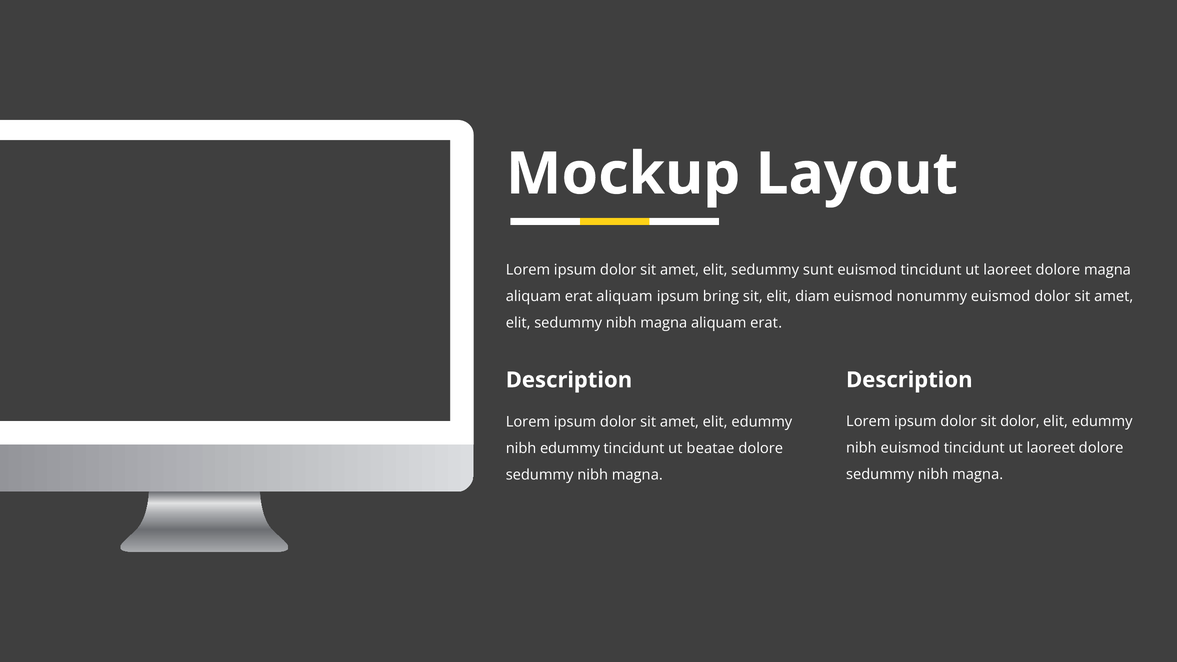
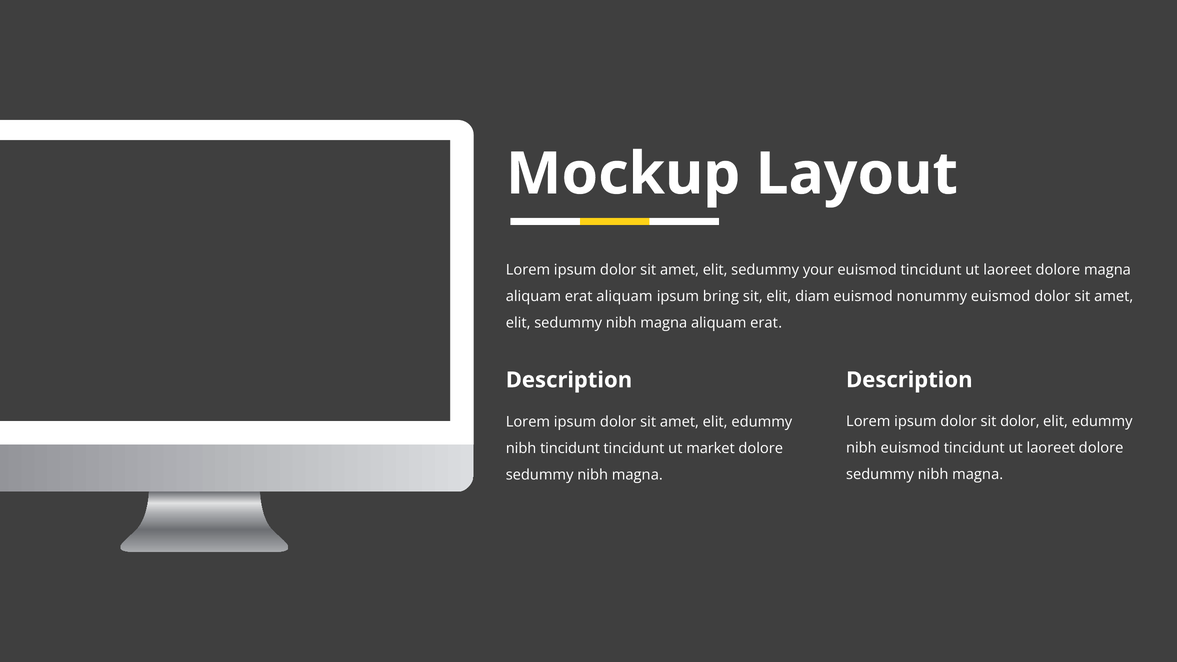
sunt: sunt -> your (818, 270)
nibh edummy: edummy -> tincidunt (570, 448)
beatae: beatae -> market (711, 448)
